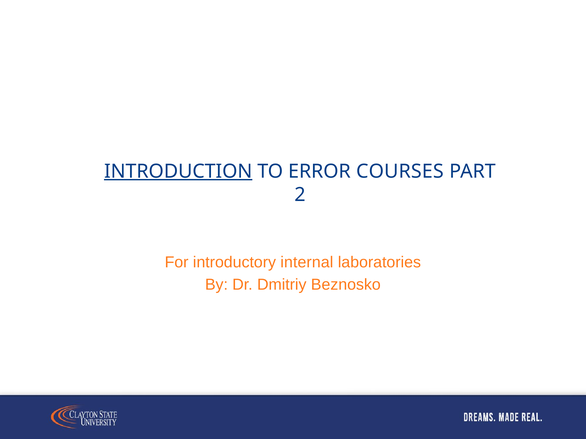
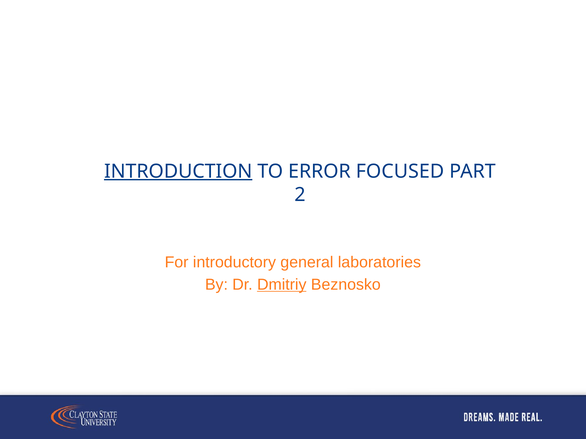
COURSES: COURSES -> FOCUSED (400, 171)
internal: internal -> general (307, 263)
Dmitriy underline: none -> present (282, 285)
